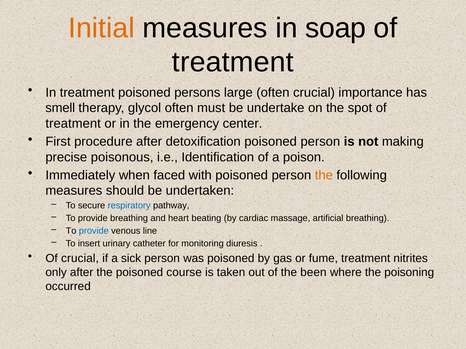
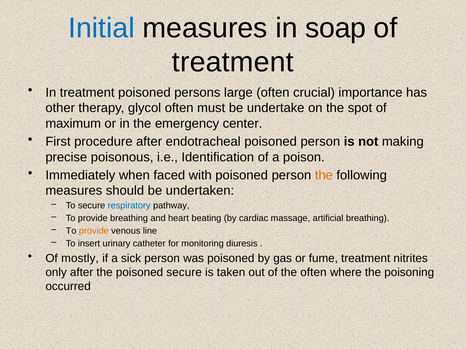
Initial colour: orange -> blue (101, 28)
smell: smell -> other (60, 108)
treatment: treatment -> maximum (73, 124)
detoxification: detoxification -> endotracheal (203, 142)
provide colour: blue -> orange (94, 231)
Of crucial: crucial -> mostly (80, 259)
poisoned course: course -> secure (184, 273)
the been: been -> often (313, 273)
